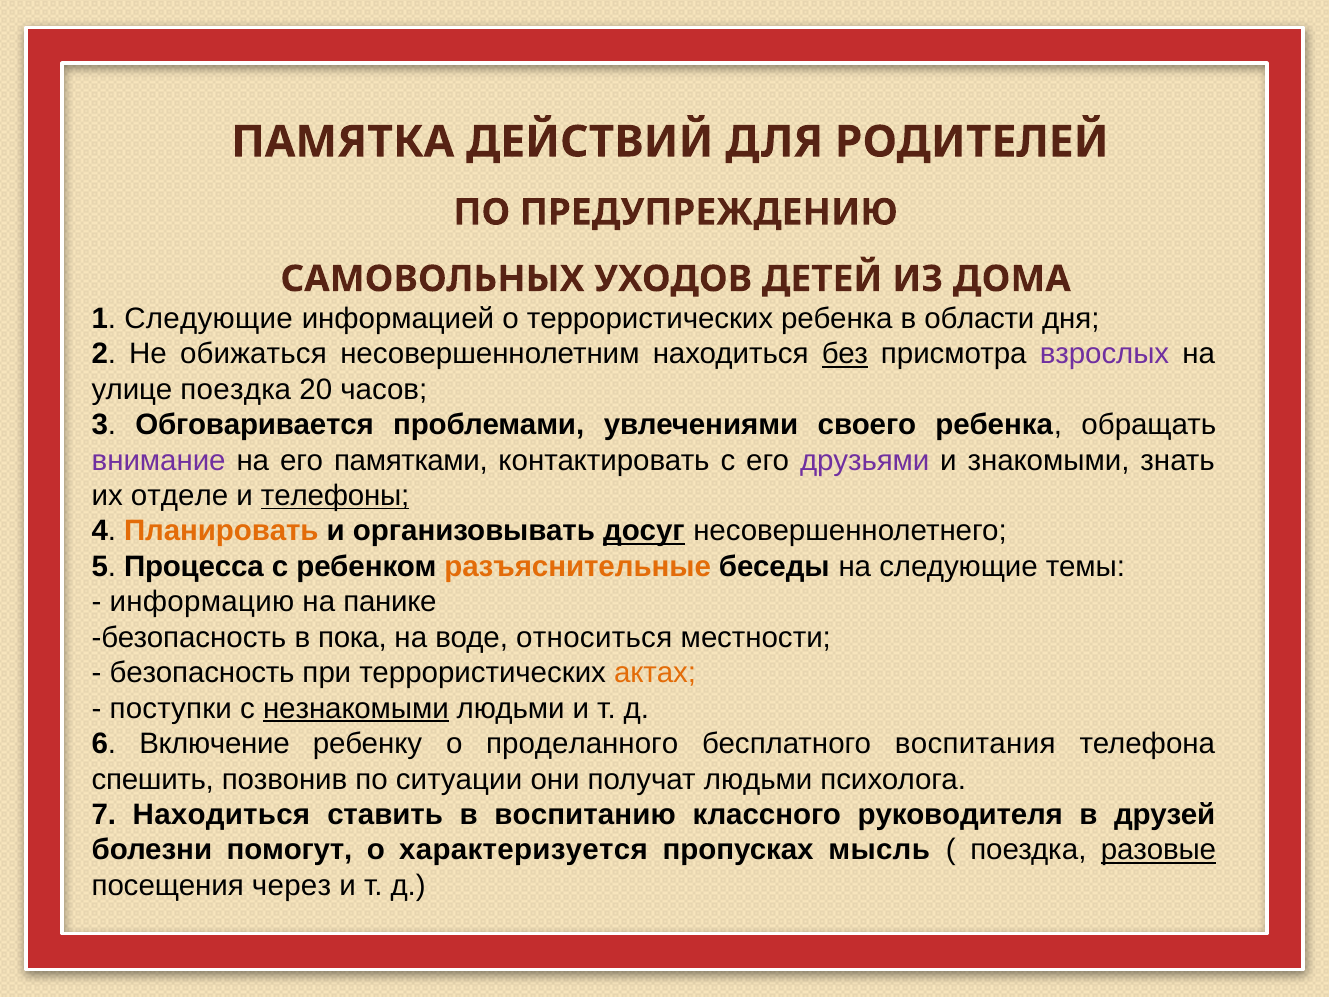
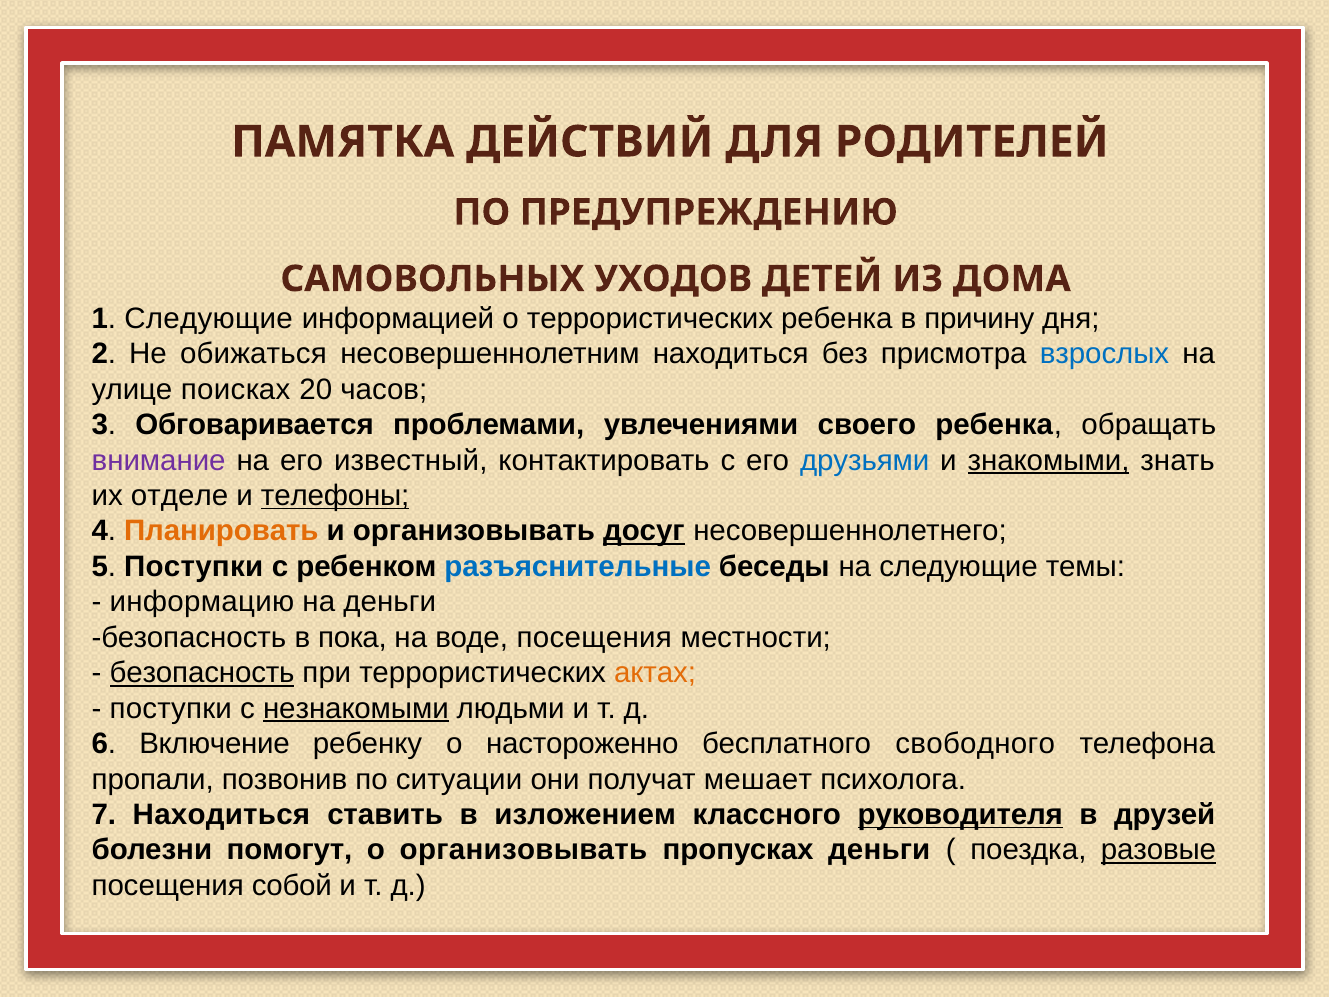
области: области -> причину (979, 319)
без underline: present -> none (845, 354)
взрослых colour: purple -> blue (1105, 354)
улице поездка: поездка -> поисках (236, 389)
памятками: памятками -> известный (411, 460)
друзьями colour: purple -> blue (865, 460)
знакомыми underline: none -> present (1048, 460)
5 Процесса: Процесса -> Поступки (194, 567)
разъяснительные colour: orange -> blue (578, 567)
на панике: панике -> деньги (390, 602)
воде относиться: относиться -> посещения (594, 637)
безопасность underline: none -> present (202, 673)
проделанного: проделанного -> настороженно (582, 744)
воспитания: воспитания -> свободного (975, 744)
спешить: спешить -> пропали (153, 779)
получат людьми: людьми -> мешает (758, 779)
воспитанию: воспитанию -> изложением (585, 815)
руководителя underline: none -> present (960, 815)
о характеризуется: характеризуется -> организовывать (523, 850)
пропусках мысль: мысль -> деньги (879, 850)
через: через -> собой (292, 885)
